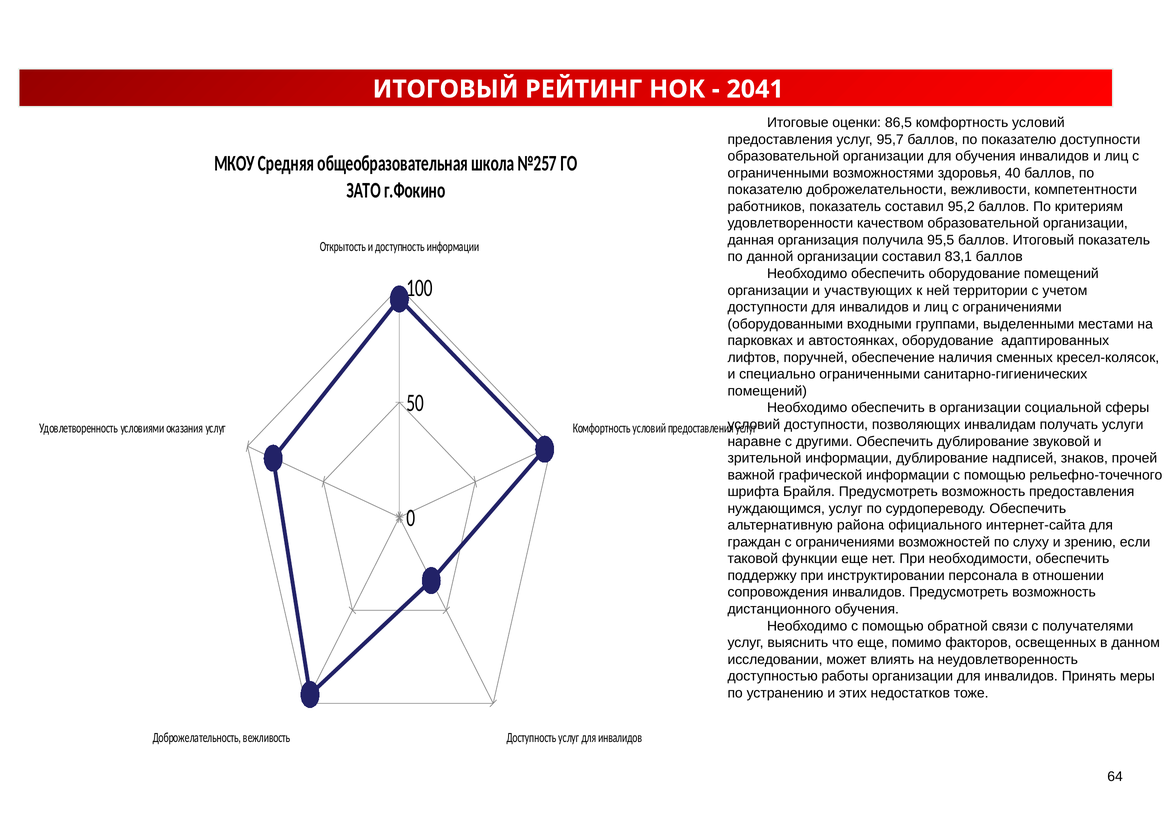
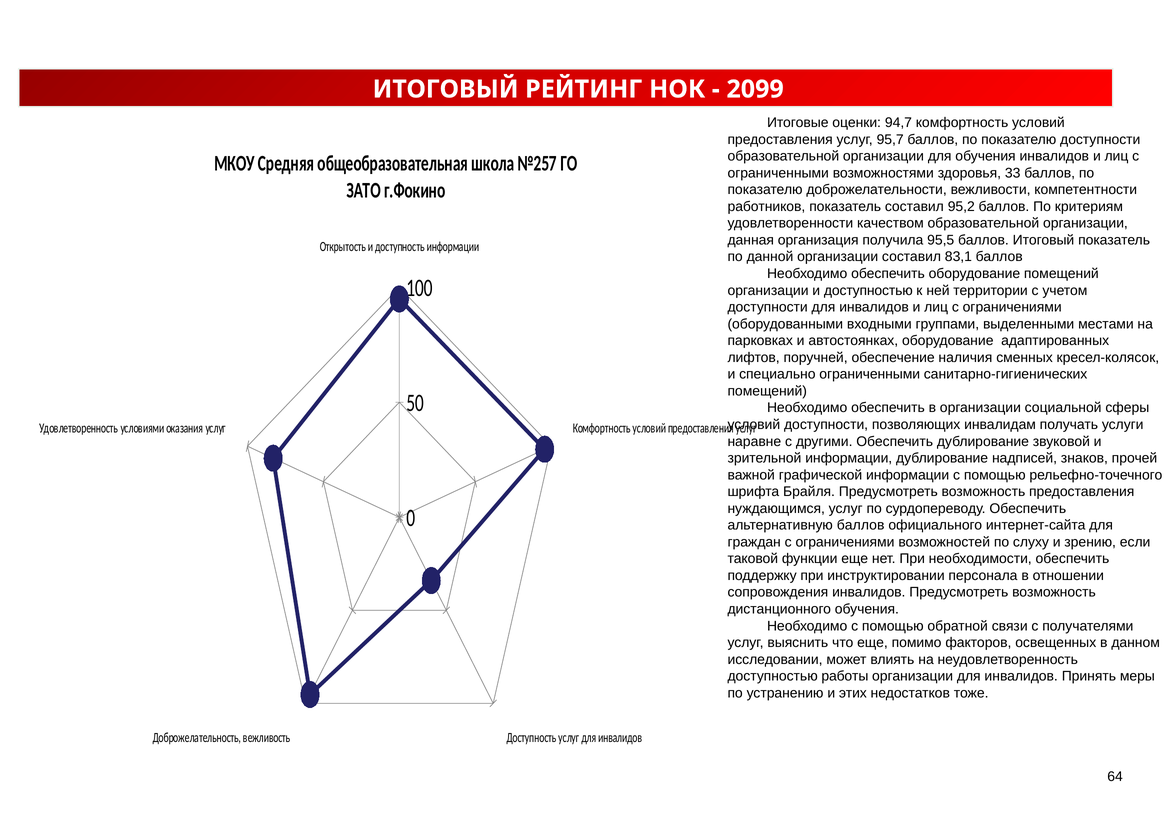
2041: 2041 -> 2099 (755, 89)
86,5: 86,5 -> 94,7 (898, 123)
40: 40 -> 33 (1013, 173)
и участвующих: участвующих -> доступностью (868, 290)
альтернативную района: района -> баллов (861, 525)
